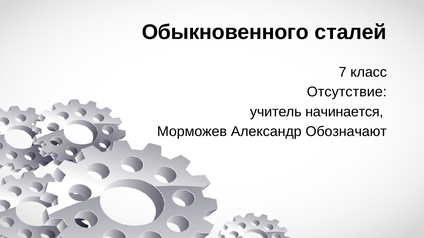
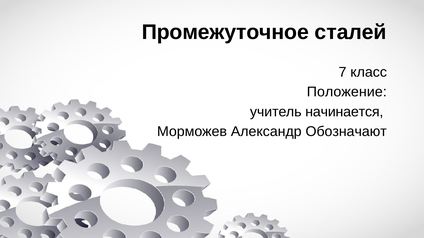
Обыкновенного: Обыкновенного -> Промежуточное (225, 32)
Отсутствие: Отсутствие -> Положение (347, 92)
